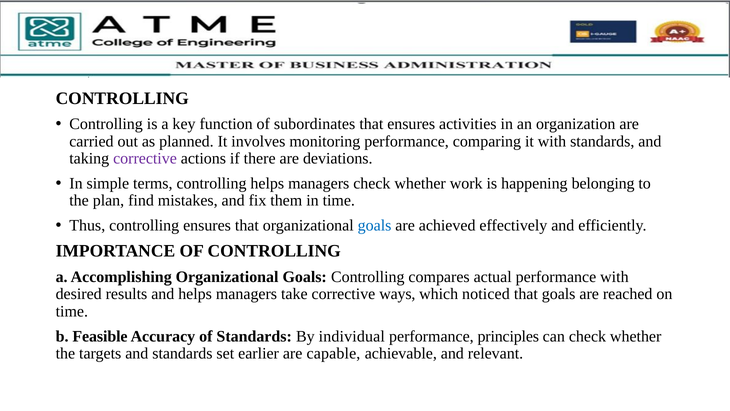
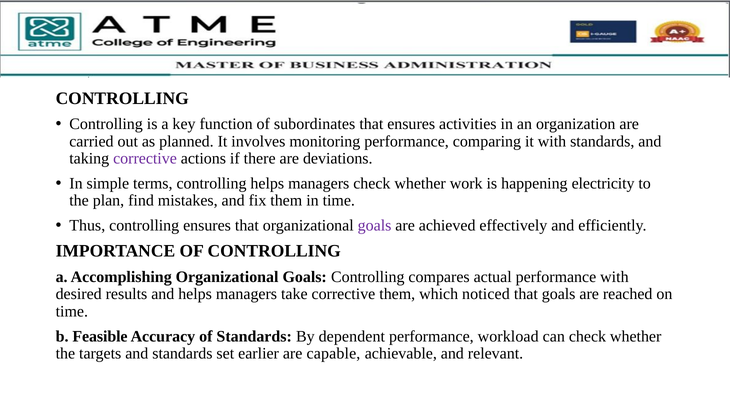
belonging: belonging -> electricity (603, 183)
goals colour: blue -> purple (375, 225)
corrective ways: ways -> them (397, 294)
individual: individual -> dependent (352, 336)
principles: principles -> workload (508, 336)
